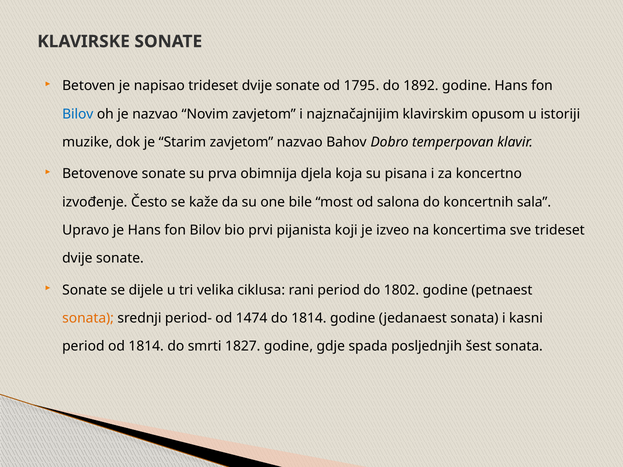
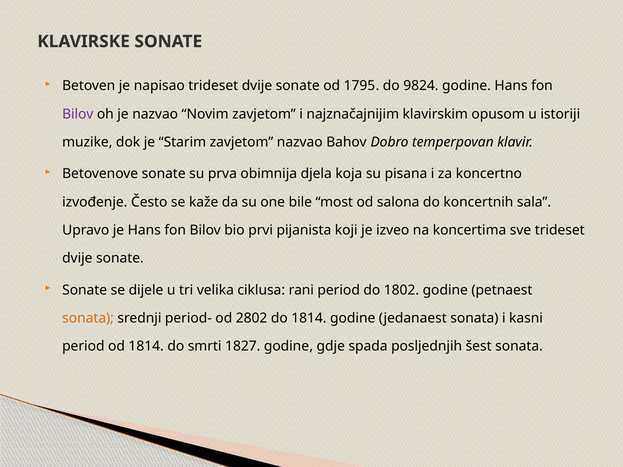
1892: 1892 -> 9824 (421, 86)
Bilov colour: blue -> purple (78, 114)
1474: 1474 -> 2802 (252, 318)
